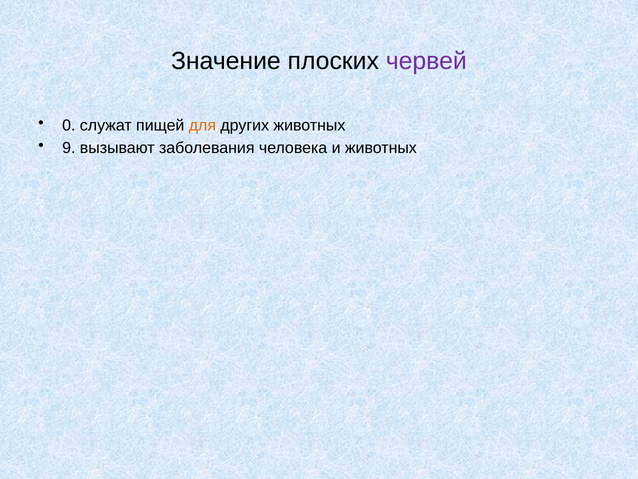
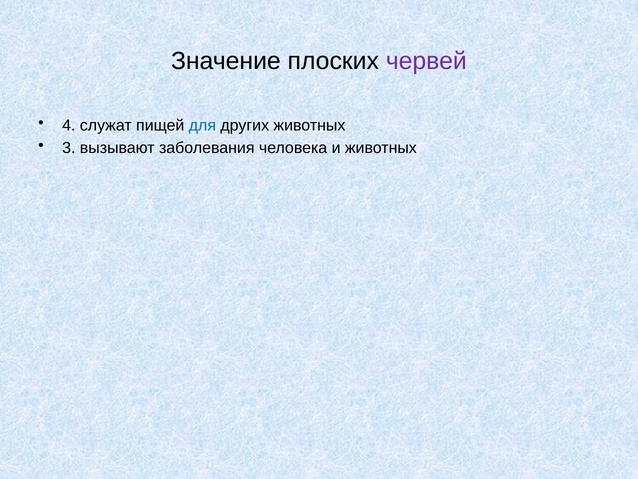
0: 0 -> 4 (69, 126)
для colour: orange -> blue (202, 126)
9: 9 -> 3 (69, 148)
